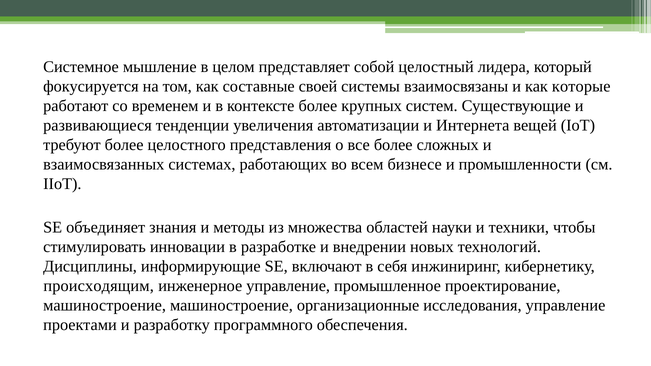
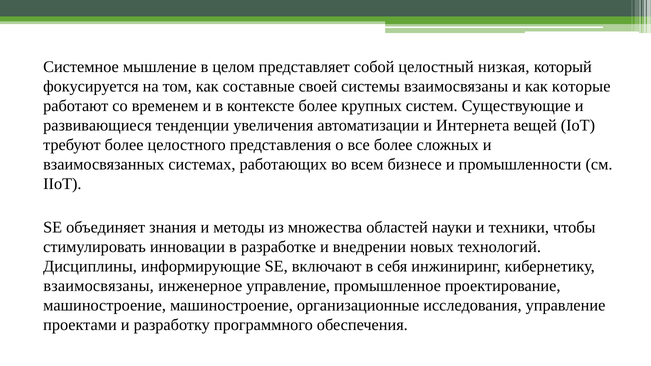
лидера: лидера -> низкая (504, 67)
происходящим: происходящим -> взаимосвязаны (99, 286)
